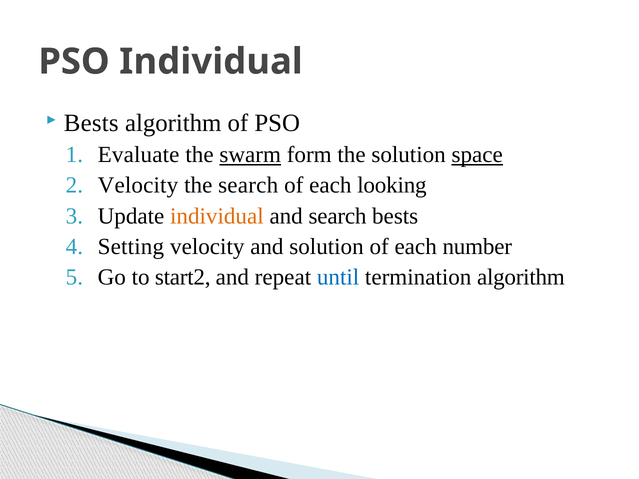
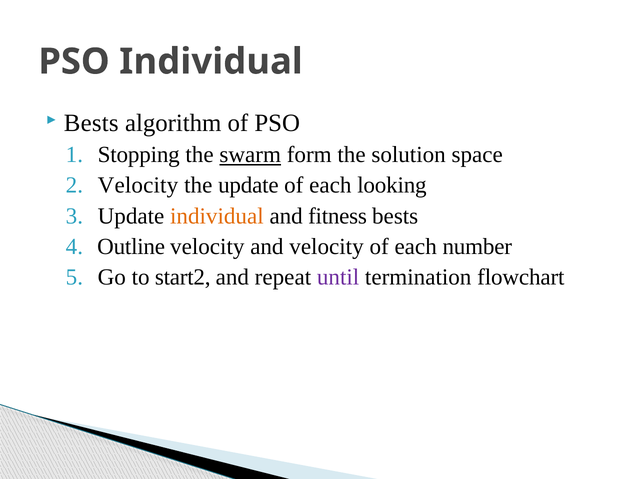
Evaluate: Evaluate -> Stopping (139, 155)
space underline: present -> none (477, 155)
the search: search -> update (248, 185)
and search: search -> fitness (338, 216)
Setting: Setting -> Outline (131, 247)
and solution: solution -> velocity (327, 247)
until colour: blue -> purple (338, 277)
termination algorithm: algorithm -> flowchart (521, 277)
